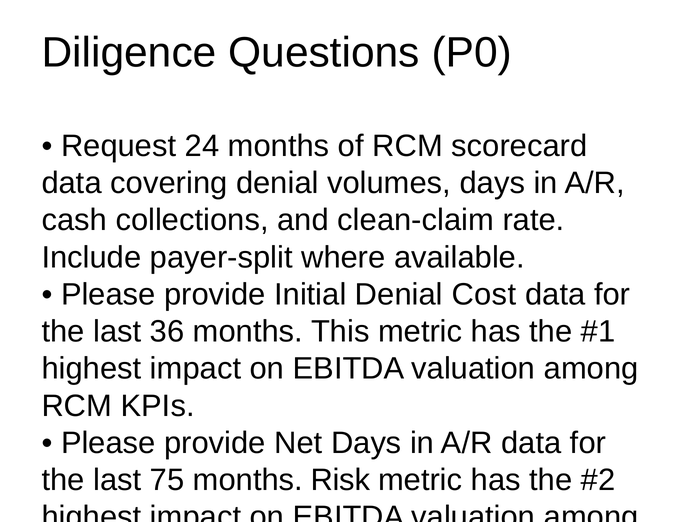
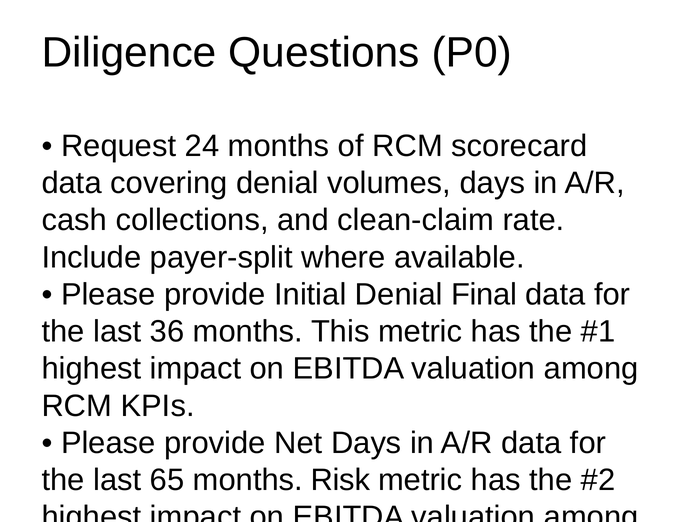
Denial Cost: Cost -> Final (484, 294)
75: 75 -> 65 (167, 480)
